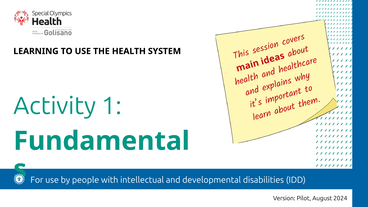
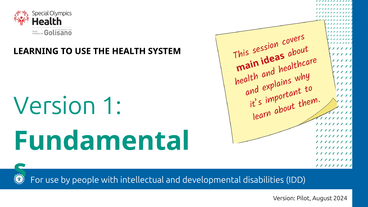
Activity: Activity -> Version (55, 106)
